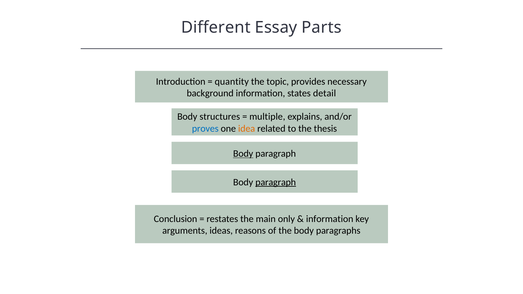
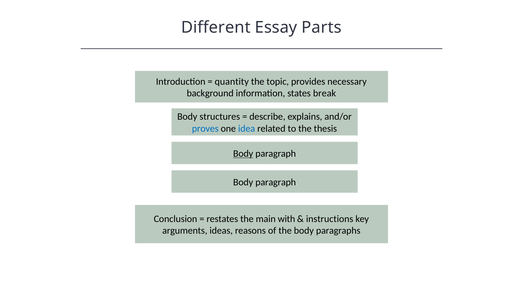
detail: detail -> break (325, 93)
multiple: multiple -> describe (267, 117)
idea colour: orange -> blue (247, 129)
paragraph underline: present -> none (276, 182)
only: only -> with (286, 219)
information: information -> instructions (330, 219)
